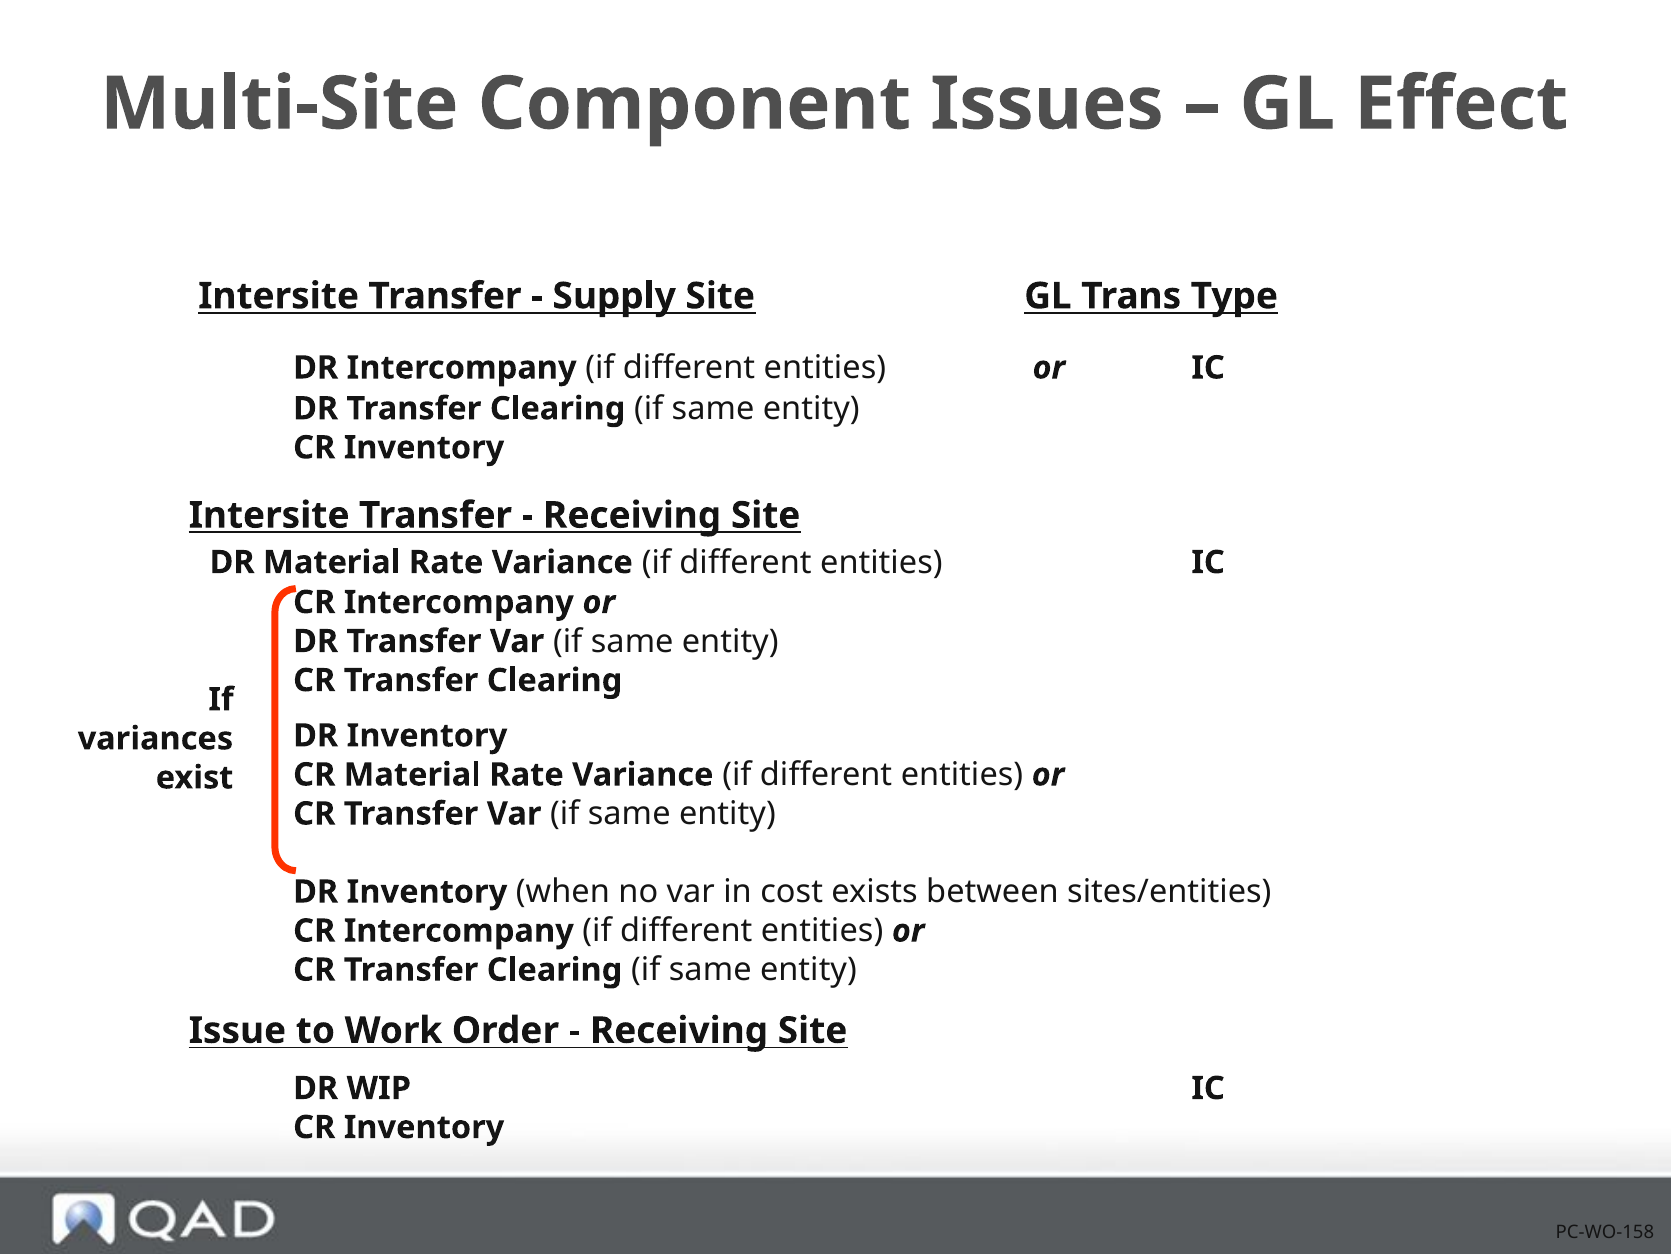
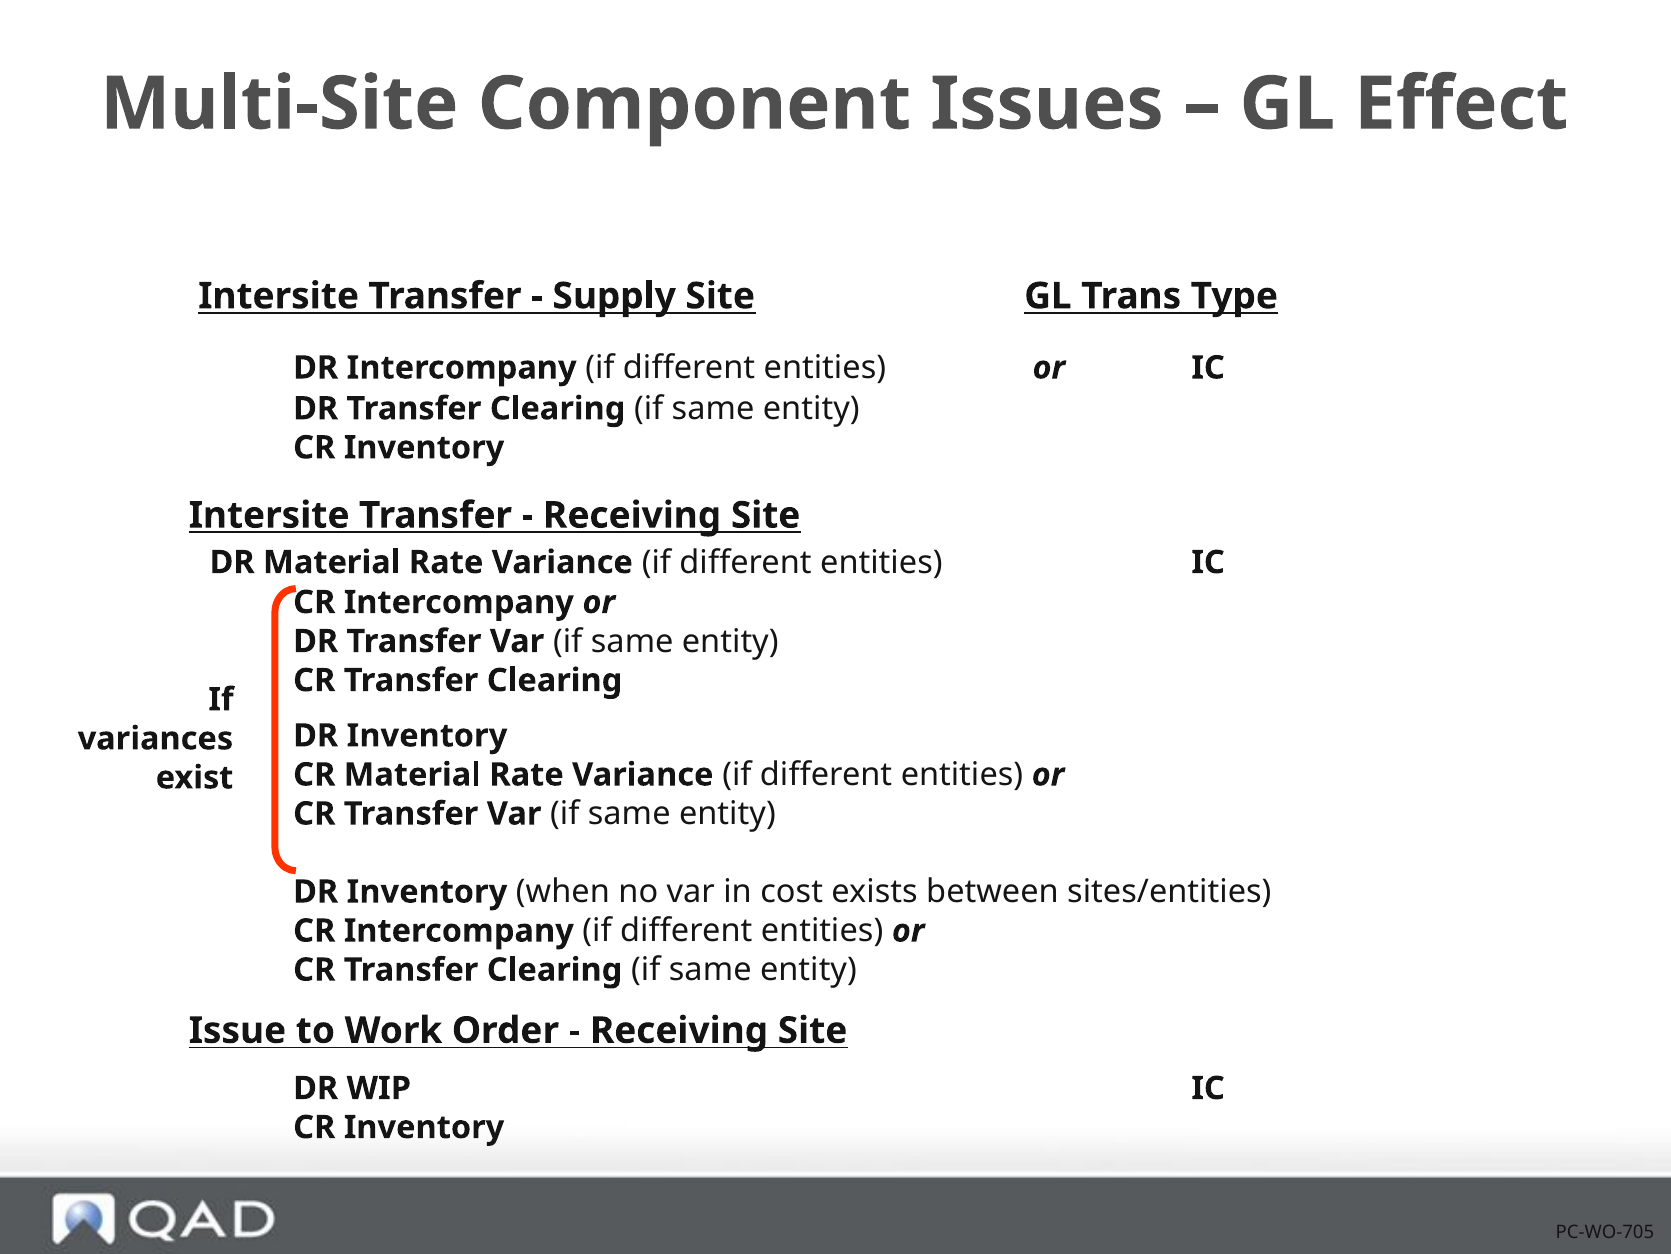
PC-WO-158: PC-WO-158 -> PC-WO-705 (1605, 1232)
